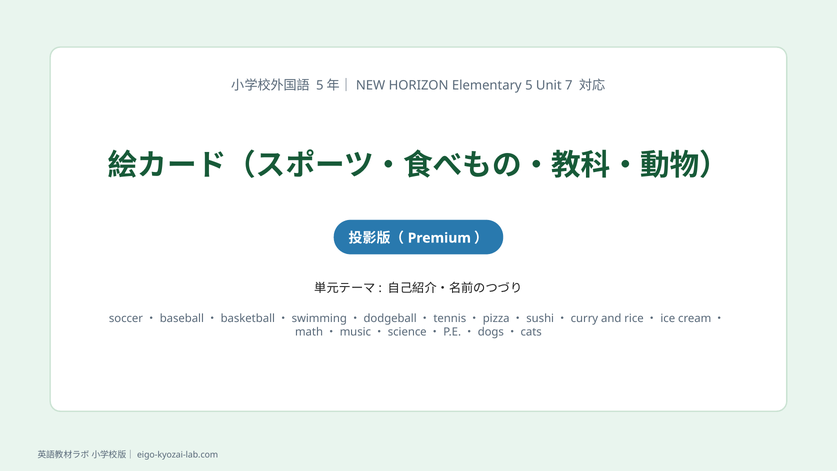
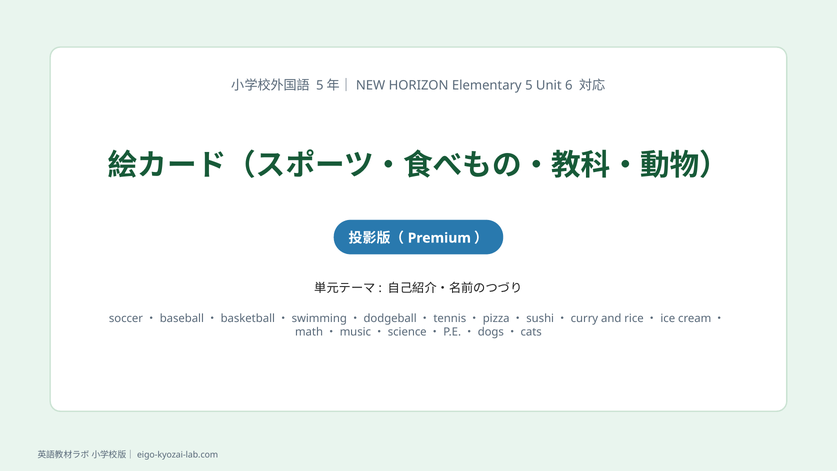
7: 7 -> 6 (569, 86)
